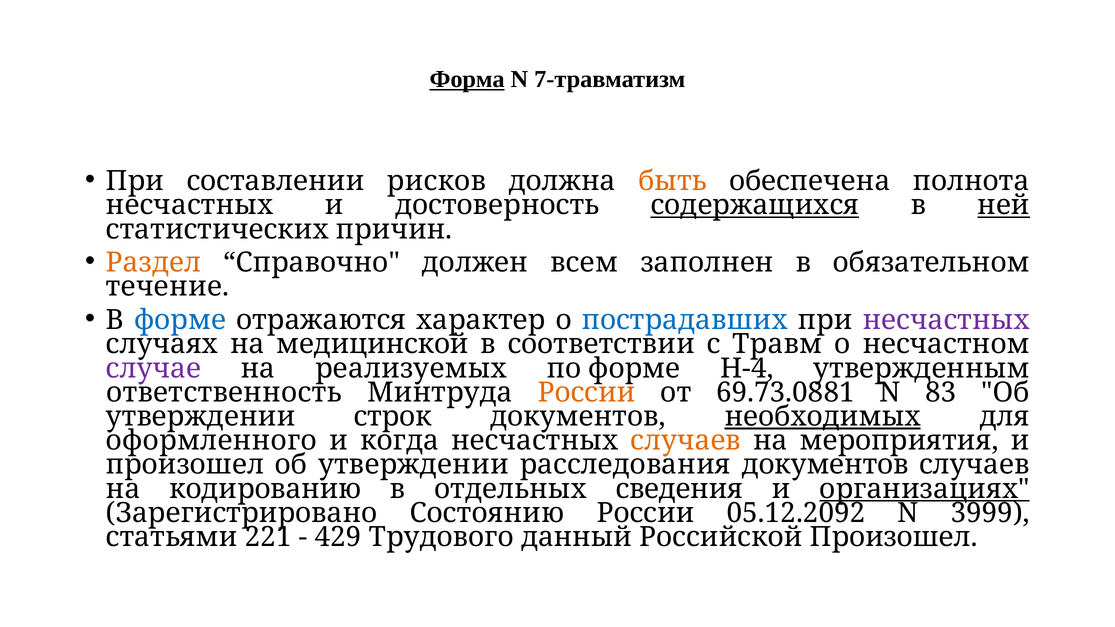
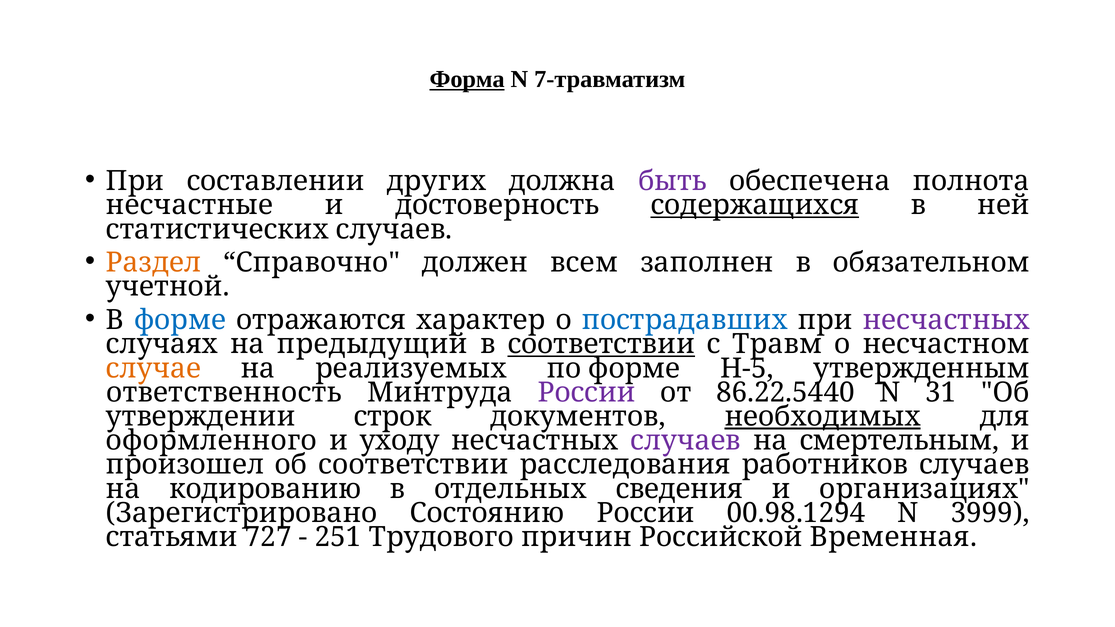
рисков: рисков -> других (436, 181)
быть colour: orange -> purple (672, 181)
несчастных: несчастных -> несчастные (190, 205)
ней underline: present -> none (1004, 205)
статистических причин: причин -> случаев (394, 229)
течение: течение -> учетной (168, 287)
медицинской: медицинской -> предыдущий (372, 344)
соответствии underline: none -> present (601, 344)
случае colour: purple -> orange (153, 368)
Н-4: Н-4 -> Н-5 (747, 368)
России colour: orange -> purple (587, 393)
69.73.0881: 69.73.0881 -> 86.22.5440 (785, 393)
83: 83 -> 31 (941, 393)
когда: когда -> уходу (400, 441)
случаев colour: orange -> purple (686, 441)
мероприятия: мероприятия -> смертельным (899, 441)
утверждении: утверждении -> соответствии (413, 465)
расследования документов: документов -> работников (825, 465)
организациях underline: present -> none (925, 489)
05.12.2092: 05.12.2092 -> 00.98.1294 (796, 513)
221: 221 -> 727 (268, 537)
429: 429 -> 251 (338, 537)
данный: данный -> причин (577, 537)
Российской Произошел: Произошел -> Временная (893, 537)
